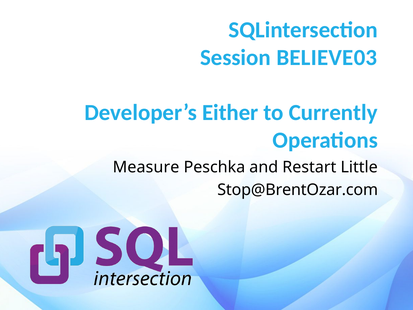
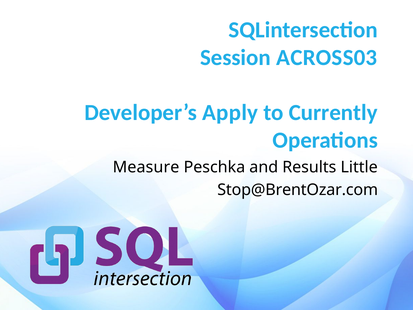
BELIEVE03: BELIEVE03 -> ACROSS03 (327, 57)
Either: Either -> Apply (230, 112)
Restart: Restart -> Results (309, 167)
